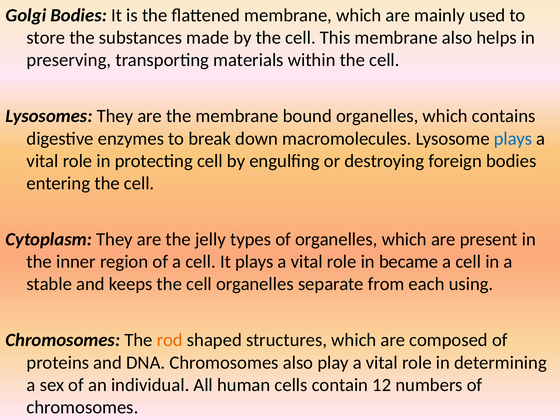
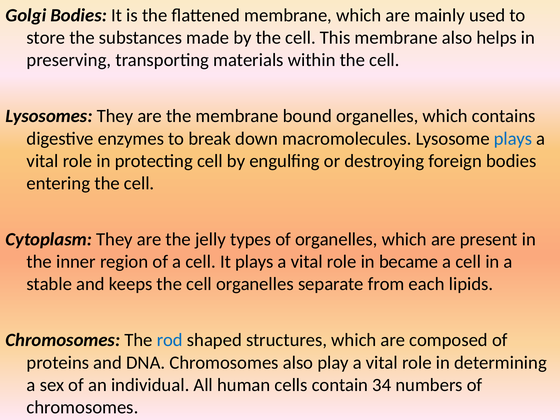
using: using -> lipids (471, 284)
rod colour: orange -> blue (170, 340)
12: 12 -> 34 (382, 385)
